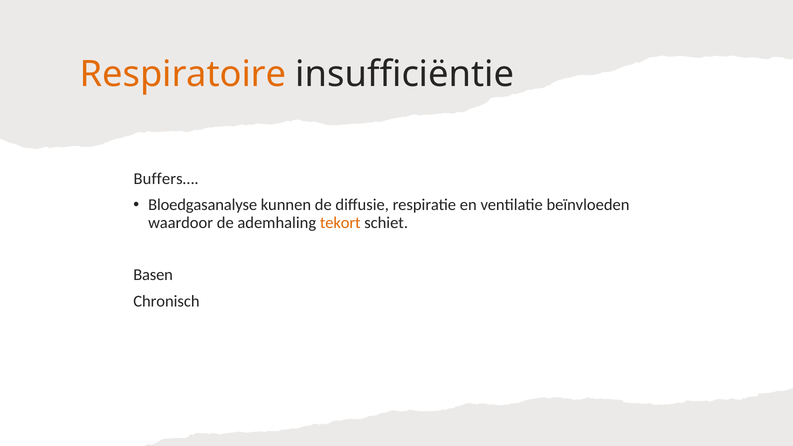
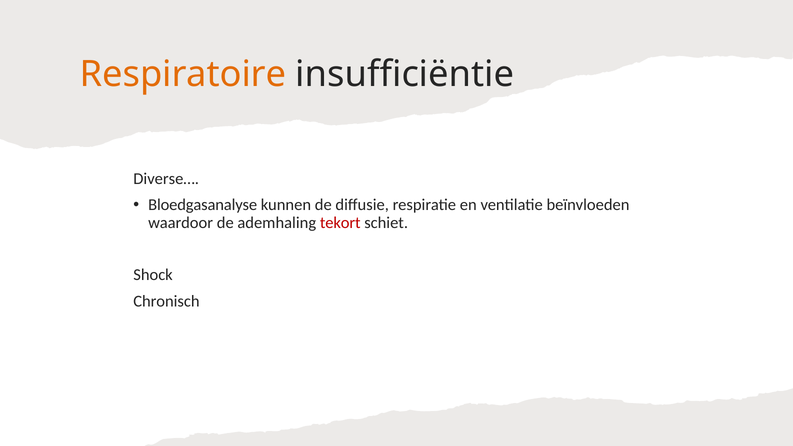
Buffers…: Buffers… -> Diverse… (166, 179)
tekort colour: orange -> red (340, 223)
Basen: Basen -> Shock (153, 275)
